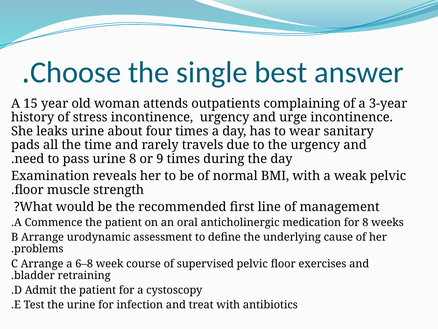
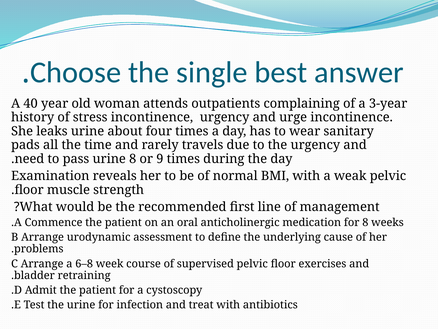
15: 15 -> 40 (31, 103)
